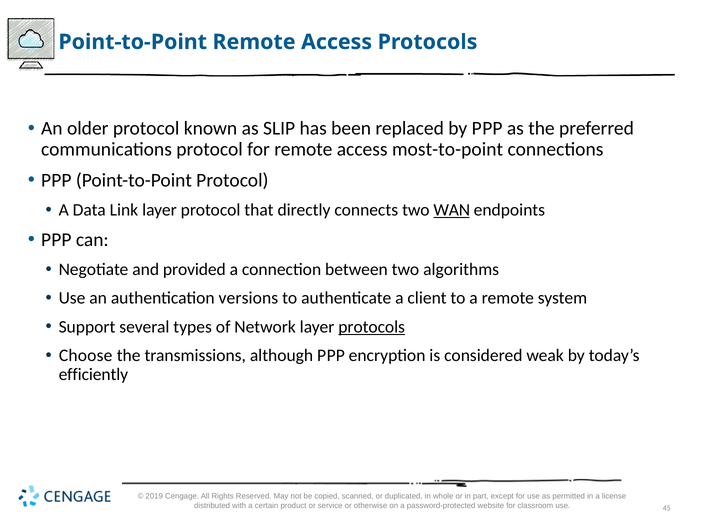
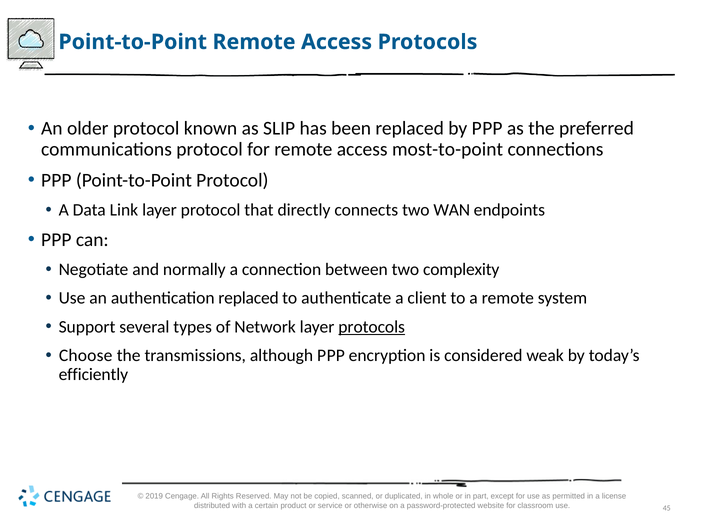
WAN underline: present -> none (452, 210)
provided: provided -> normally (194, 269)
algorithms: algorithms -> complexity (461, 269)
authentication versions: versions -> replaced (249, 298)
